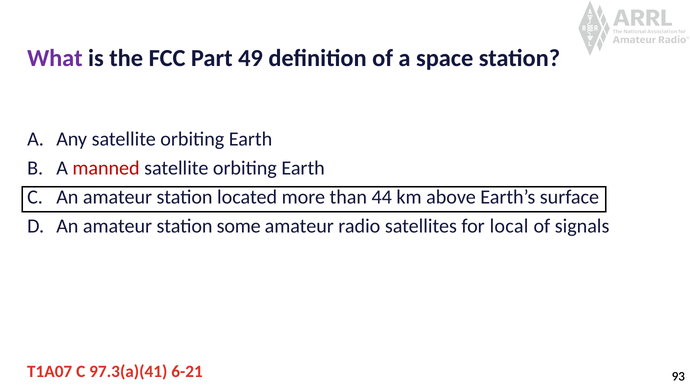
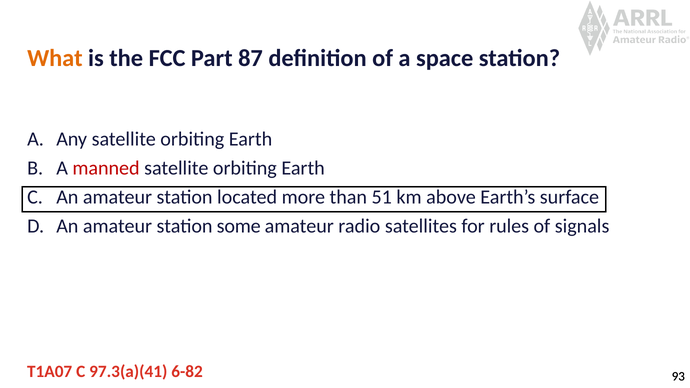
What colour: purple -> orange (55, 58)
49: 49 -> 87 (251, 58)
44: 44 -> 51 (382, 197)
local: local -> rules (509, 226)
6-21: 6-21 -> 6-82 (187, 372)
